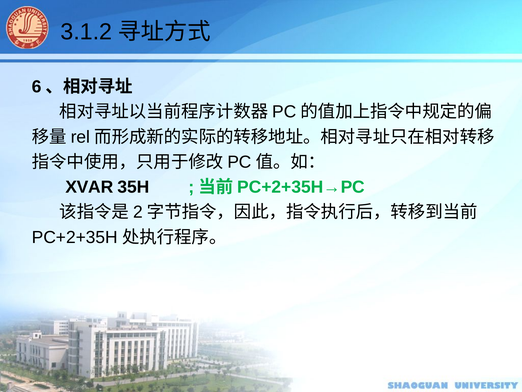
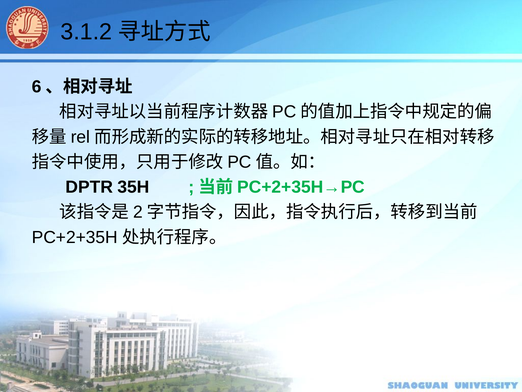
XVAR: XVAR -> DPTR (89, 187)
